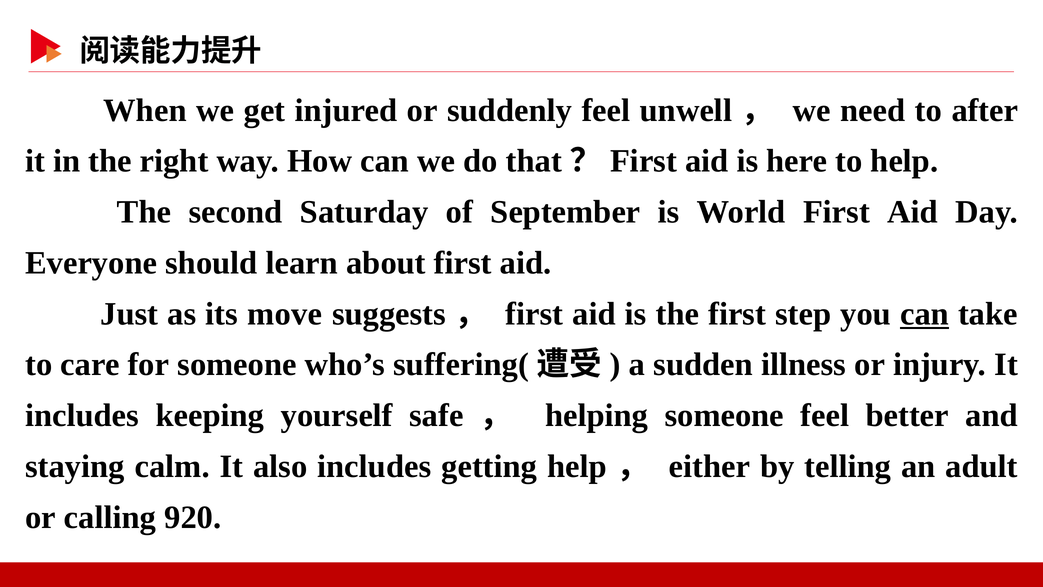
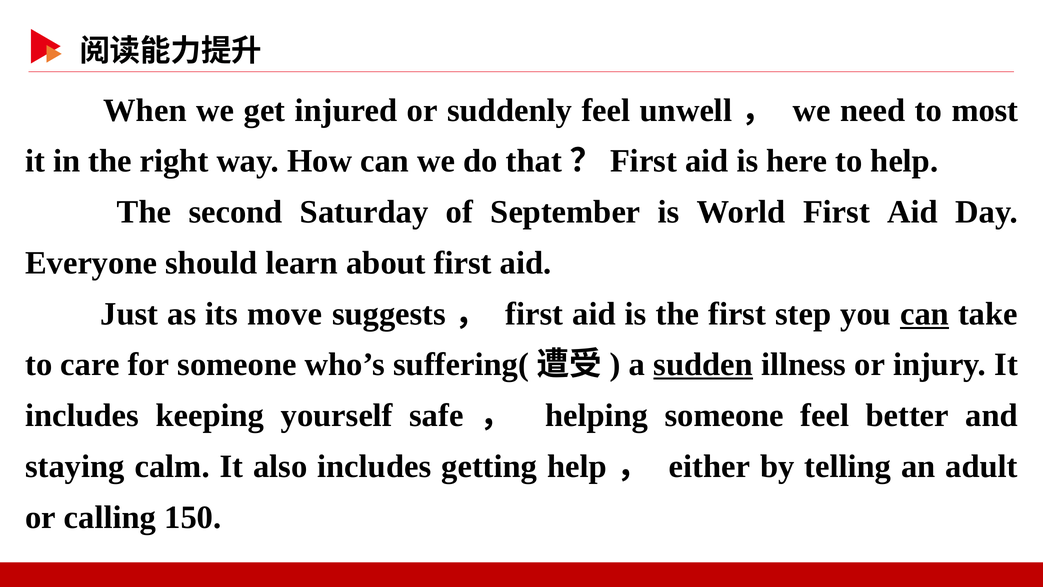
after: after -> most (985, 110)
sudden underline: none -> present (703, 364)
920: 920 -> 150 (193, 517)
